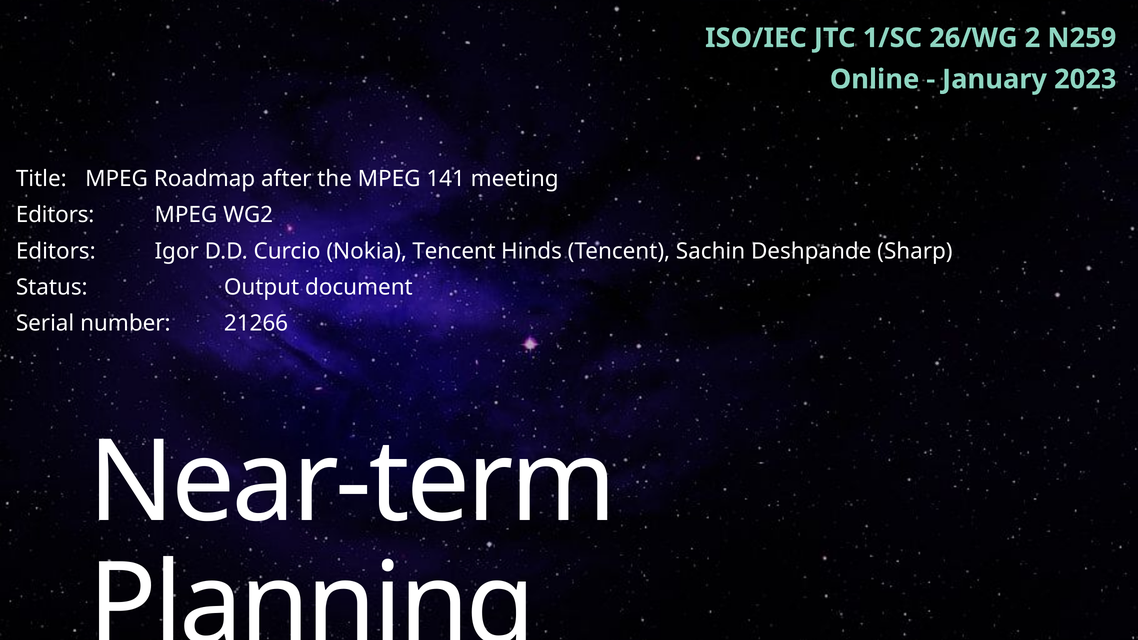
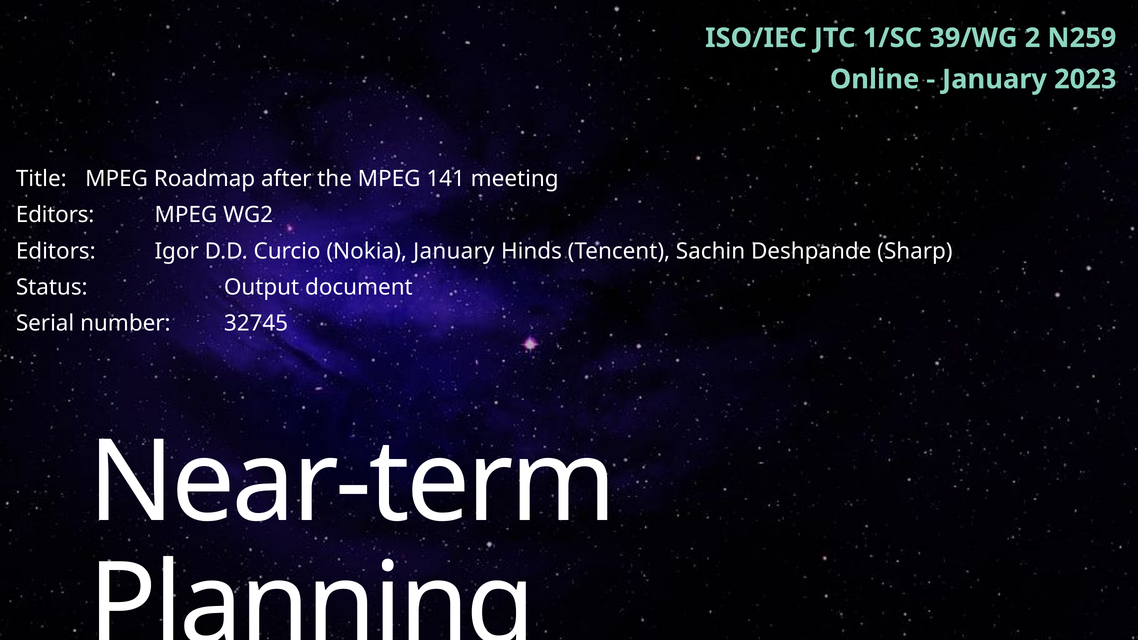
26/WG: 26/WG -> 39/WG (973, 38)
Nokia Tencent: Tencent -> January (454, 251)
21266: 21266 -> 32745 (256, 324)
